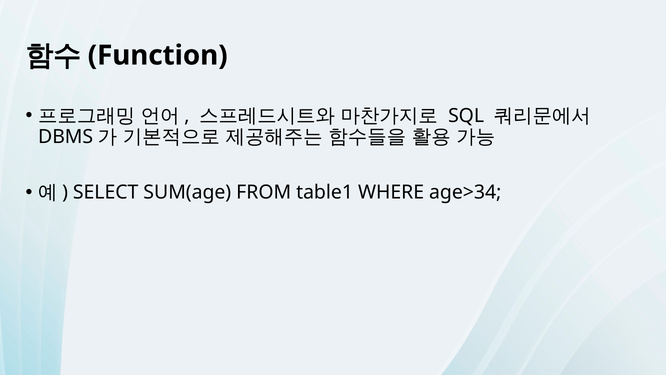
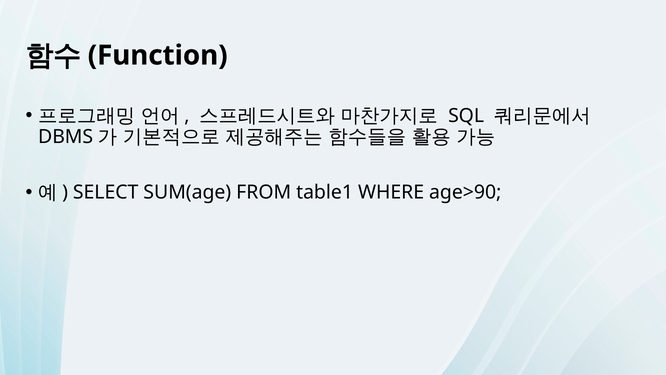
age>34: age>34 -> age>90 (465, 192)
